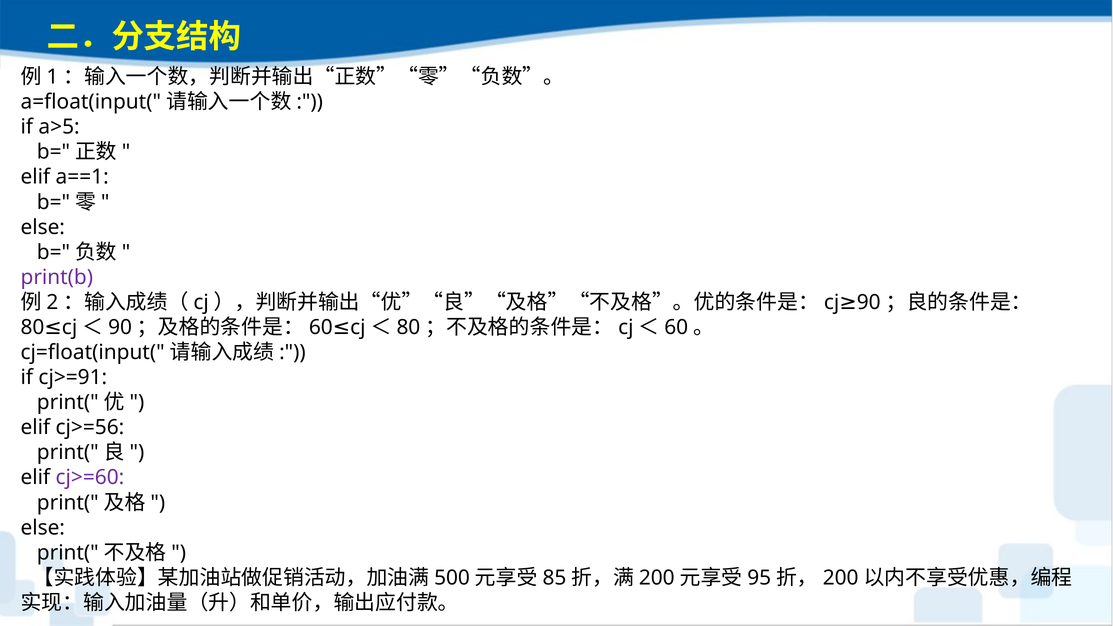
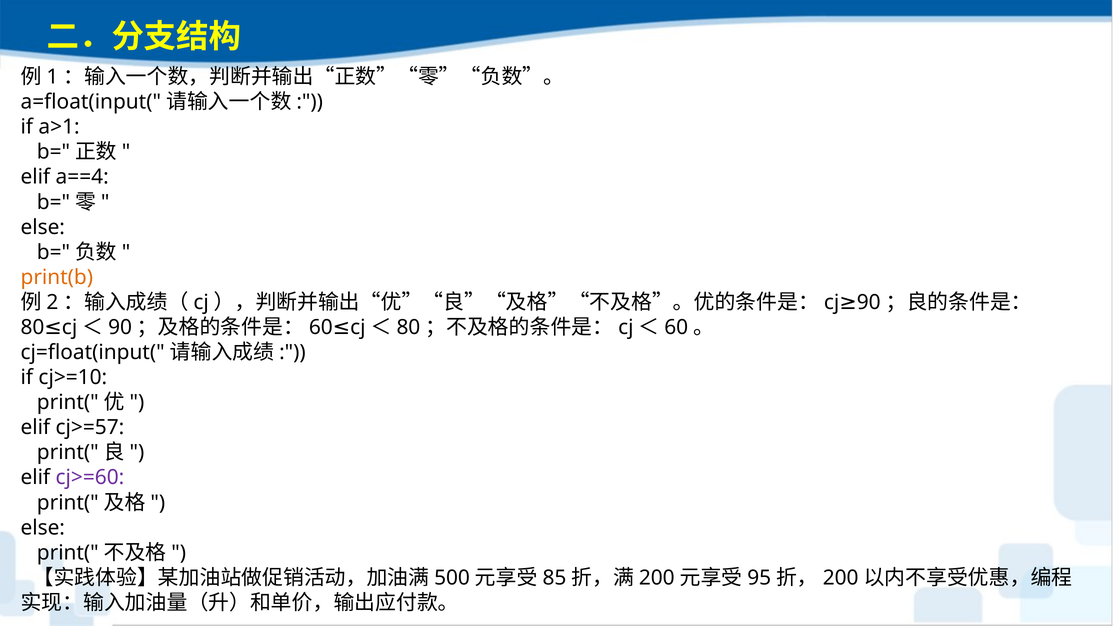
a>5: a>5 -> a>1 (59, 127)
a==1: a==1 -> a==4 (82, 177)
print(b colour: purple -> orange (57, 277)
cj>=91: cj>=91 -> cj>=10 (73, 377)
cj>=56: cj>=56 -> cj>=57 (90, 428)
